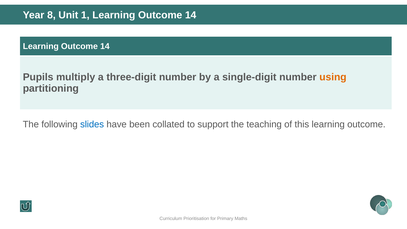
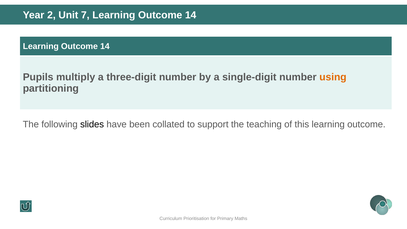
8: 8 -> 2 (51, 15)
1: 1 -> 7 (85, 15)
slides colour: blue -> black (92, 124)
